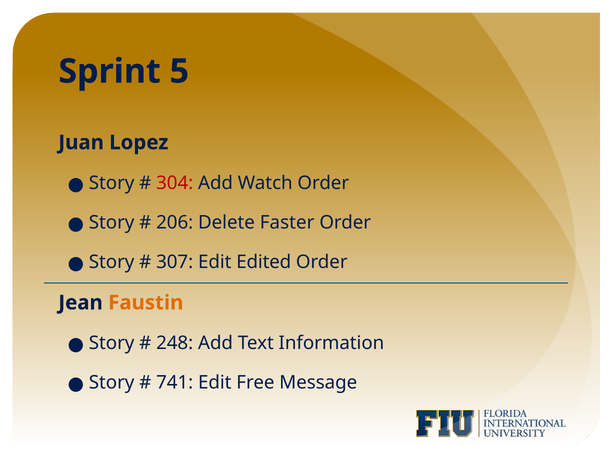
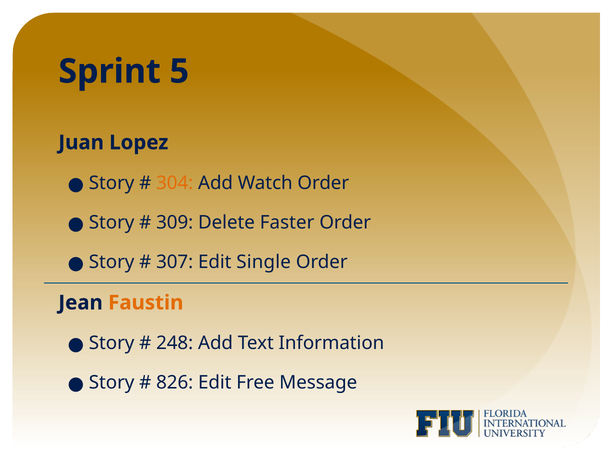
304 colour: red -> orange (175, 183)
206: 206 -> 309 (175, 222)
Edited: Edited -> Single (264, 262)
741: 741 -> 826 (175, 382)
